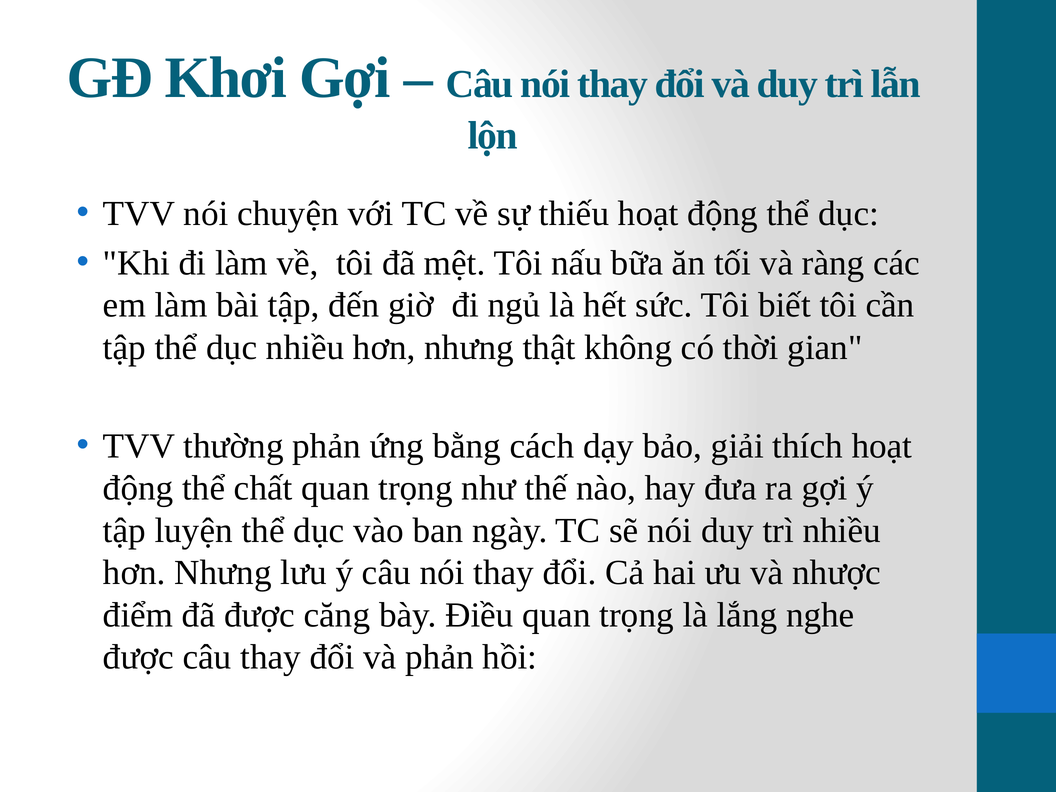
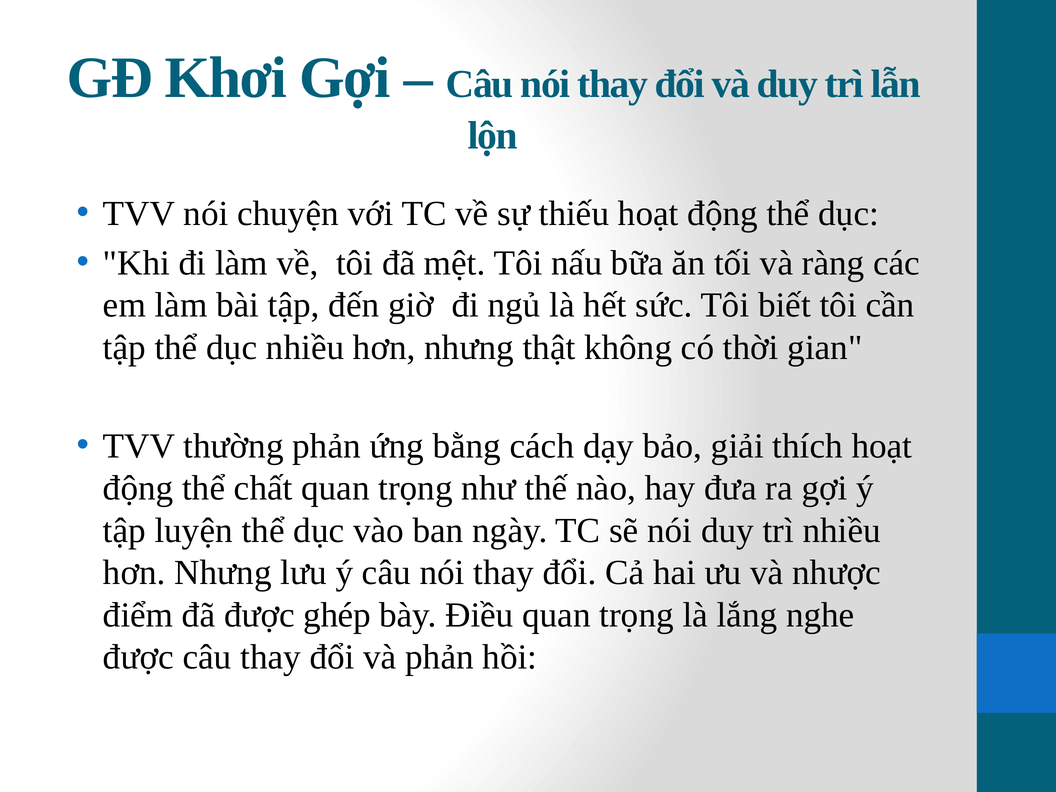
căng: căng -> ghép (337, 615)
